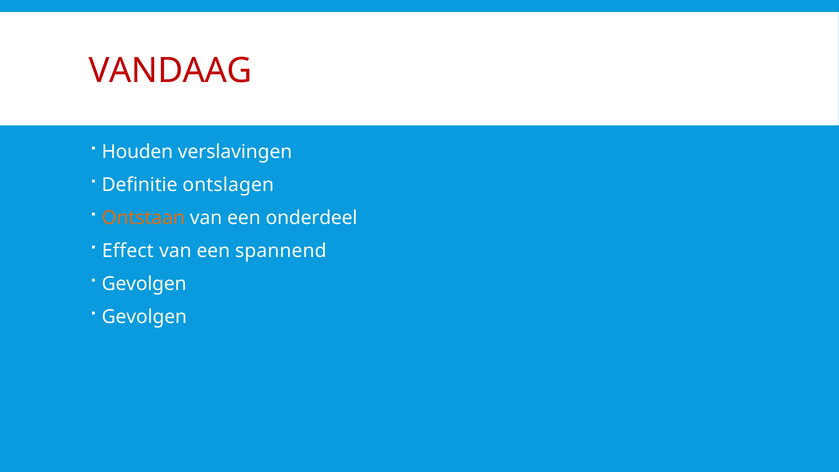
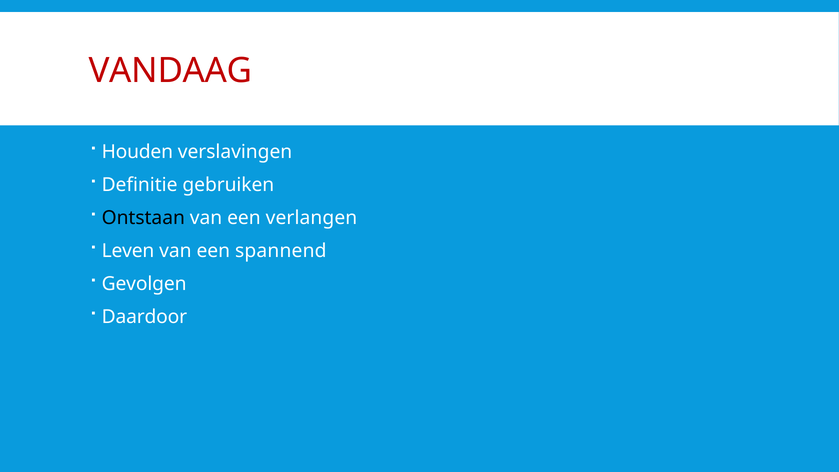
ontslagen: ontslagen -> gebruiken (228, 185)
Ontstaan colour: orange -> black (143, 218)
onderdeel: onderdeel -> verlangen (311, 218)
Effect: Effect -> Leven (128, 251)
Gevolgen: Gevolgen -> Daardoor (144, 317)
